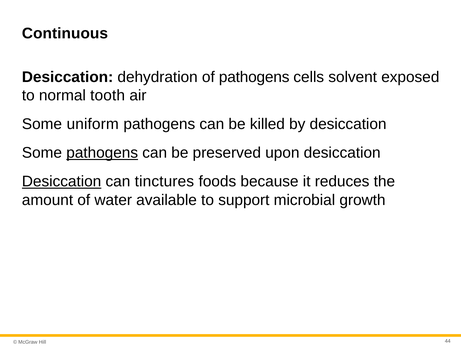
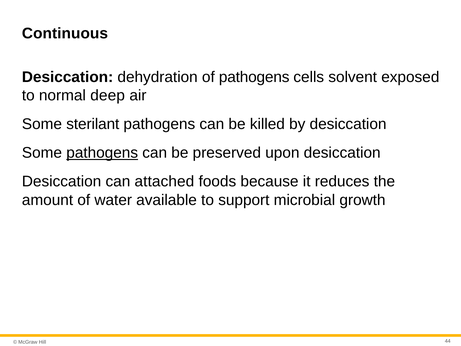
tooth: tooth -> deep (108, 95)
uniform: uniform -> sterilant (93, 124)
Desiccation underline: present -> none (62, 181)
tinctures: tinctures -> attached (164, 181)
